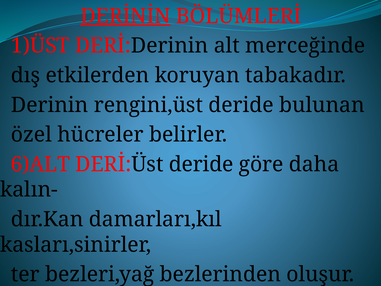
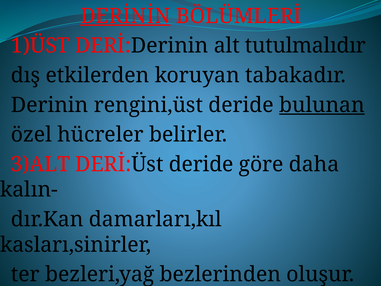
merceğinde: merceğinde -> tutulmalıdır (305, 46)
bulunan underline: none -> present (322, 105)
6)ALT: 6)ALT -> 3)ALT (40, 164)
